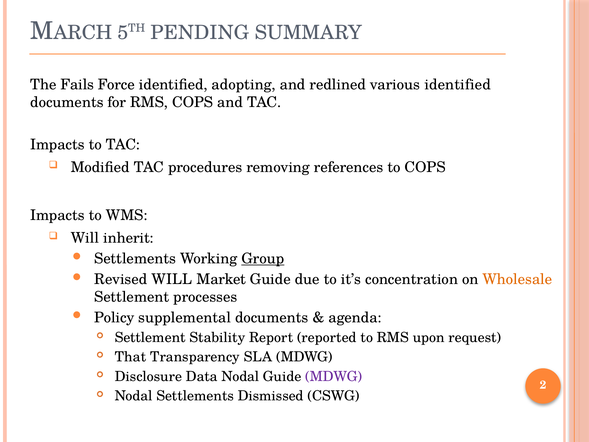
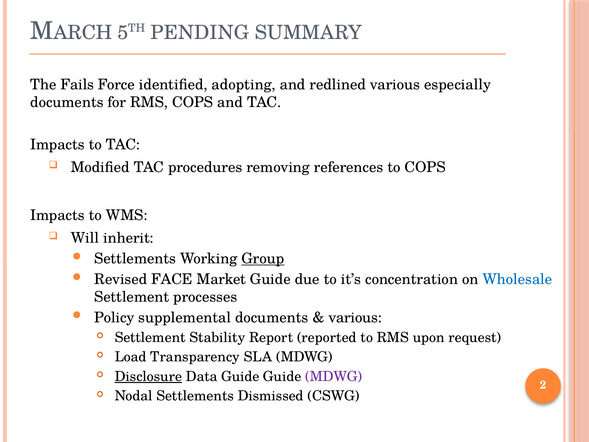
various identified: identified -> especially (458, 84)
Revised WILL: WILL -> FACE (172, 279)
Wholesale colour: orange -> blue (517, 279)
agenda: agenda -> various (355, 317)
That: That -> Load (131, 357)
Disclosure underline: none -> present (148, 376)
Data Nodal: Nodal -> Guide (240, 376)
